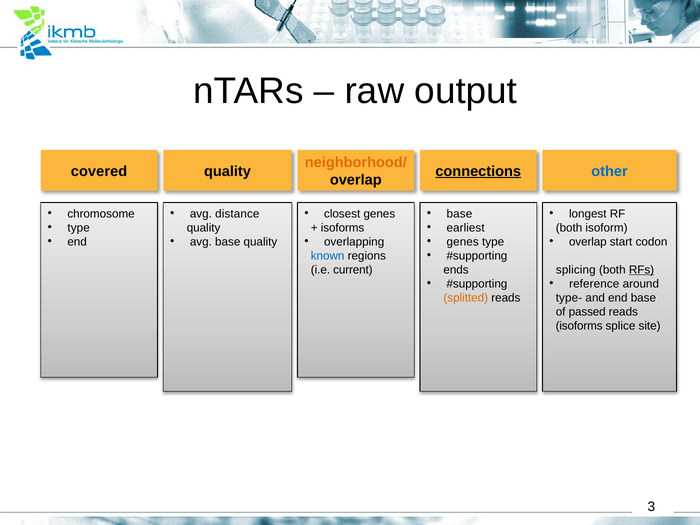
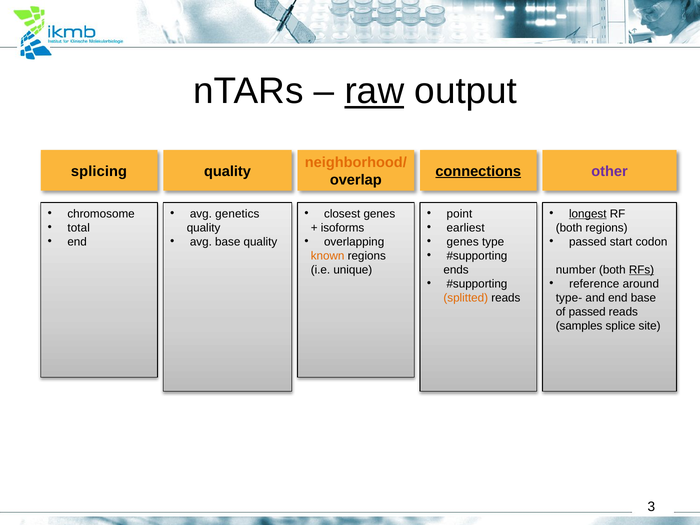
raw underline: none -> present (374, 91)
covered: covered -> splicing (99, 171)
other colour: blue -> purple (610, 171)
distance: distance -> genetics (237, 214)
base: base -> point (459, 214)
longest underline: none -> present (588, 214)
type: type -> total (79, 228)
both isoform: isoform -> regions (607, 228)
overlap: overlap -> passed (588, 242)
known colour: blue -> orange (328, 256)
current: current -> unique (353, 270)
splicing: splicing -> number (576, 270)
isoforms: isoforms -> samples (579, 326)
